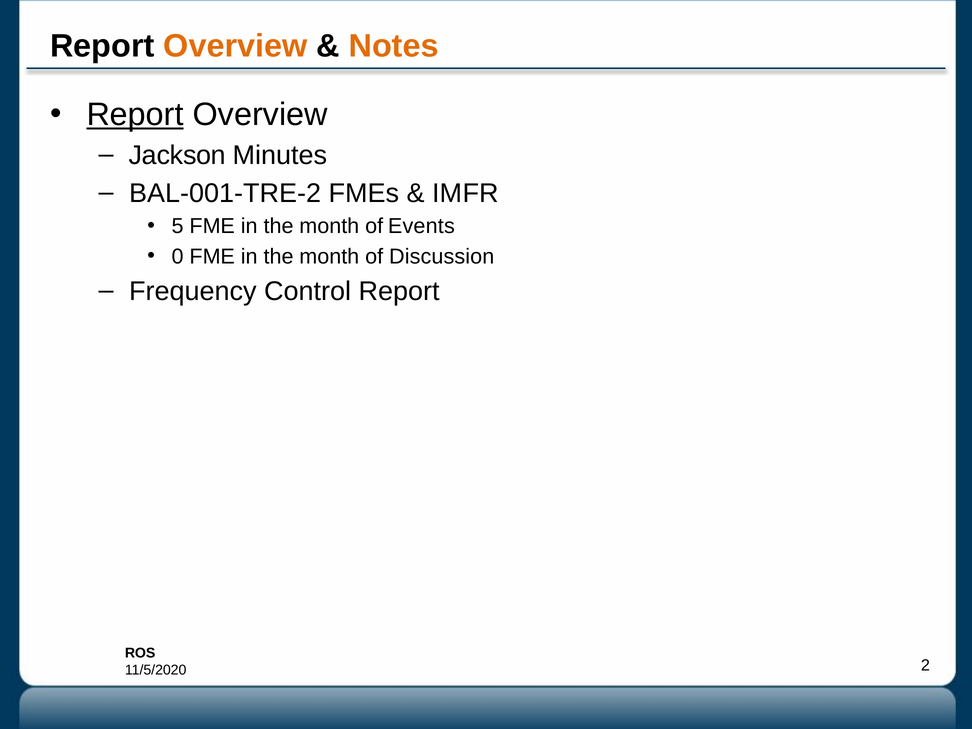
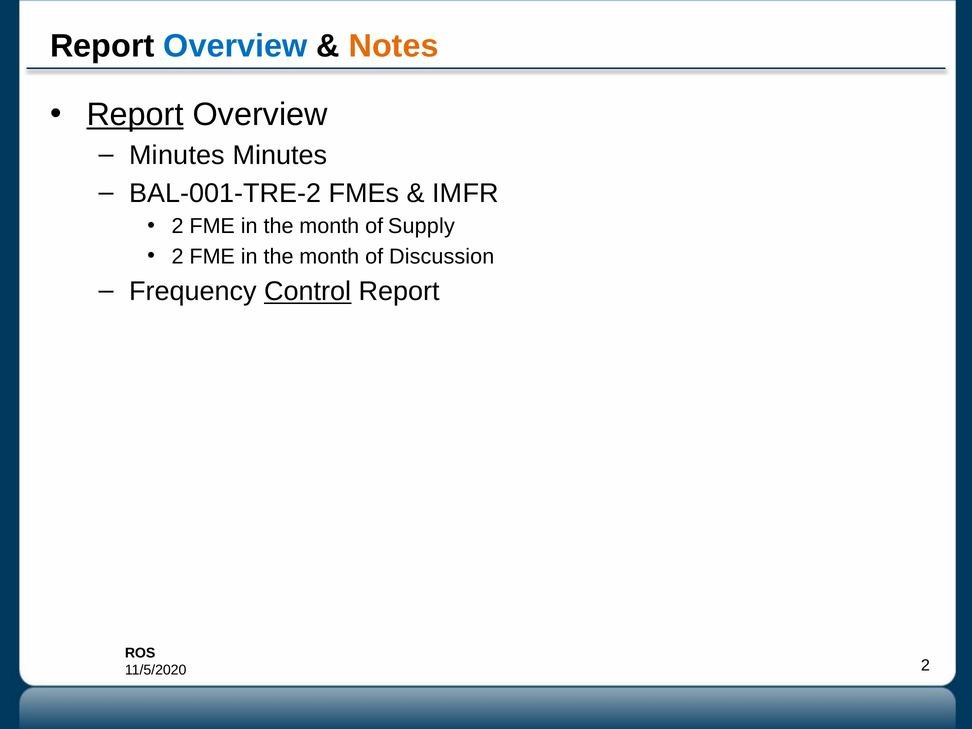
Overview colour: orange -> blue (235, 46)
Jackson: Jackson -> Minutes (177, 155)
5: 5 -> 2 (178, 226)
Events: Events -> Supply (421, 226)
0: 0 -> 2 (178, 256)
Control underline: none -> present (308, 291)
